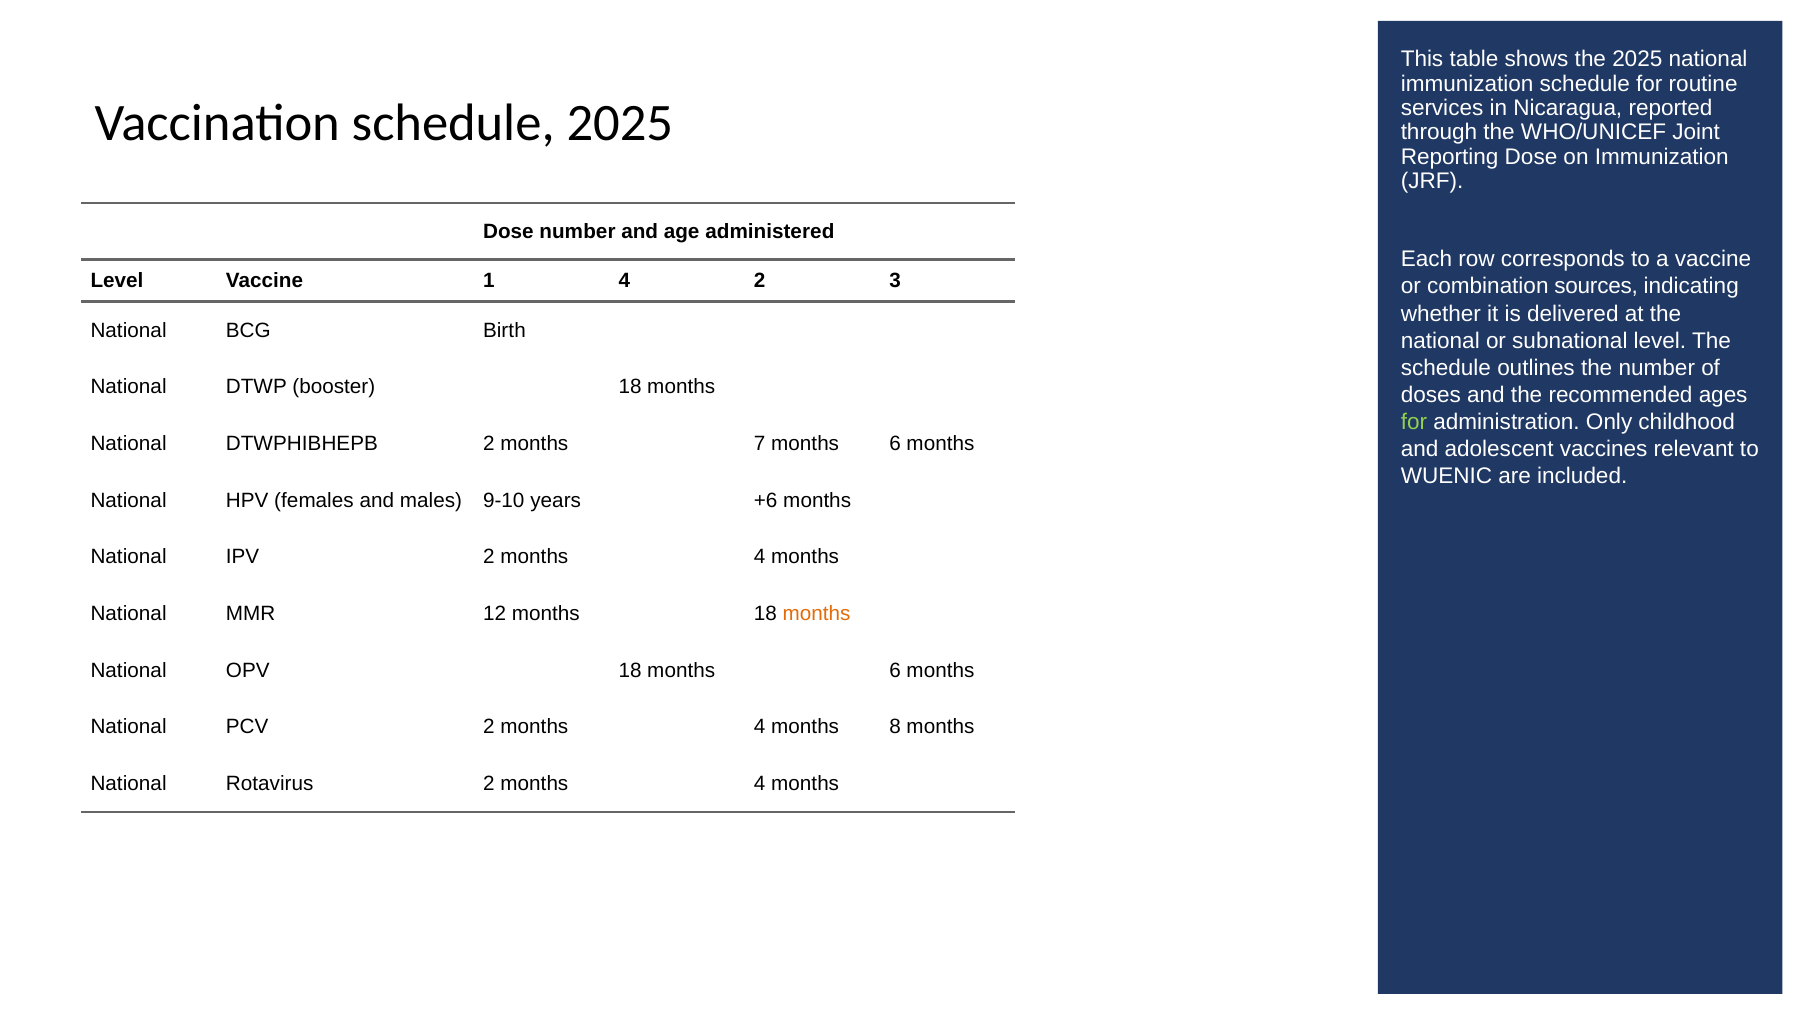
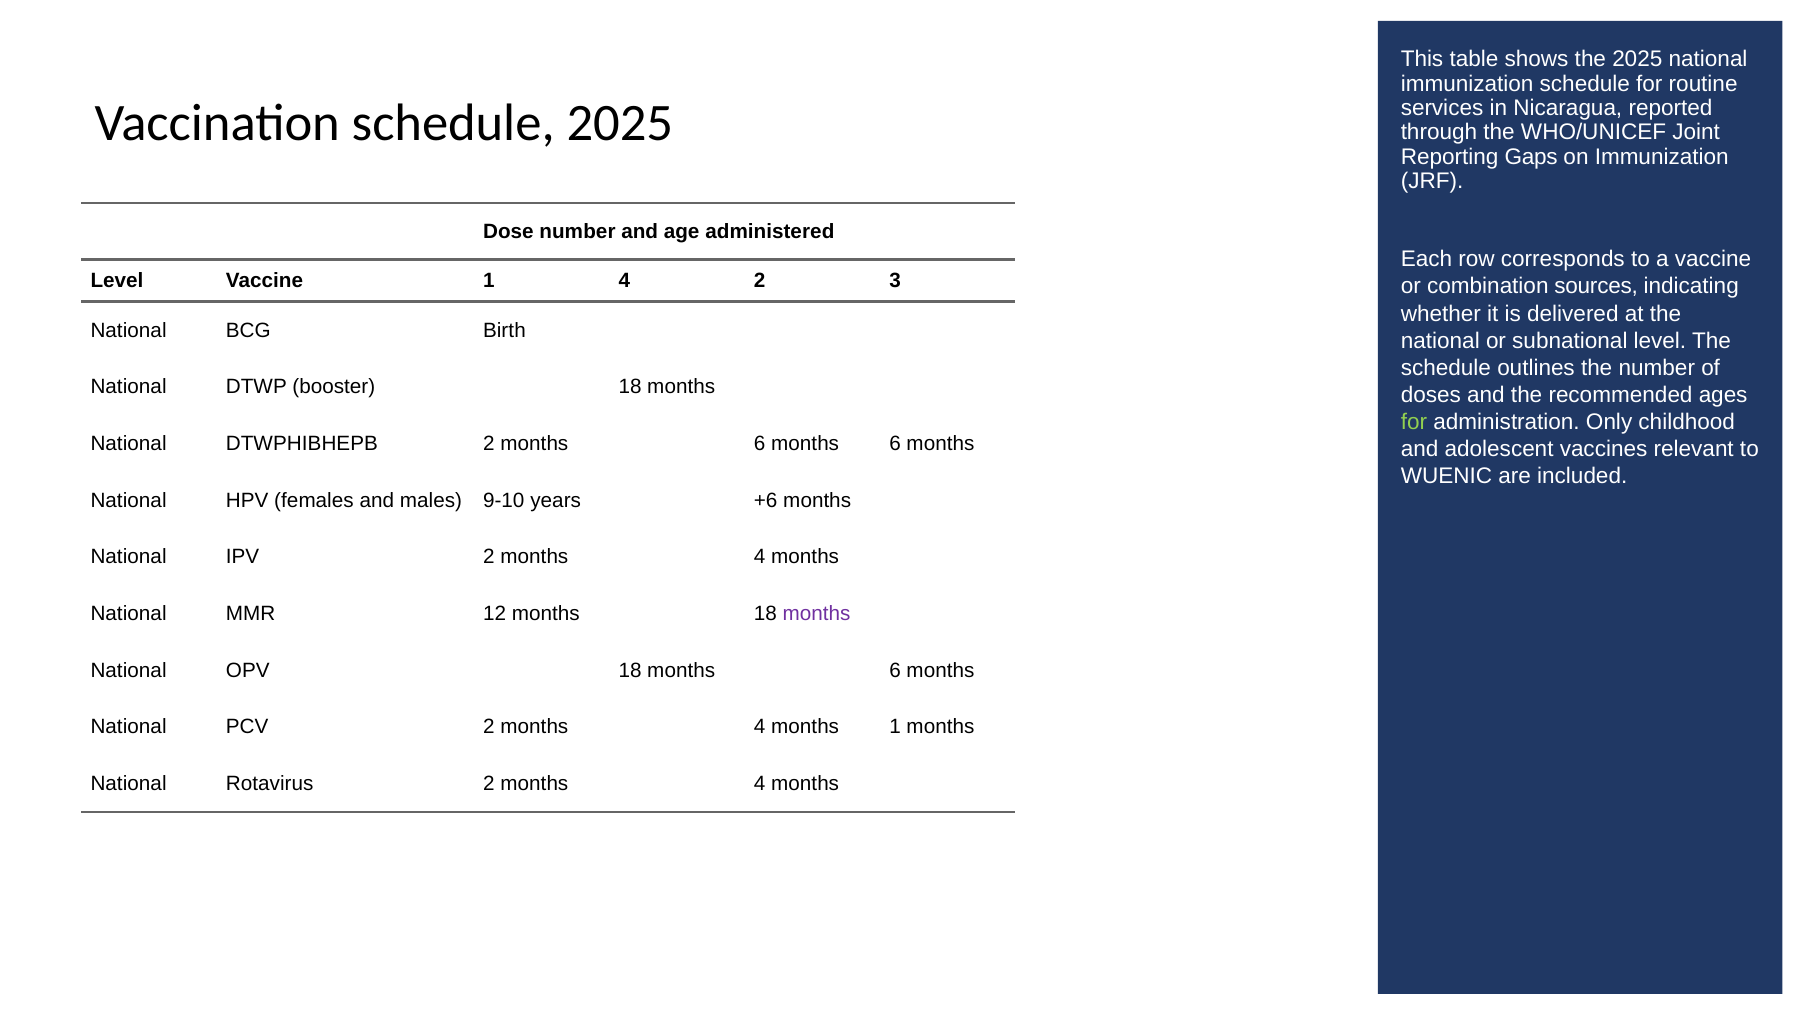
Reporting Dose: Dose -> Gaps (1531, 157)
2 months 7: 7 -> 6 (760, 444)
months colour: orange -> purple (817, 614)
months 8: 8 -> 1 (895, 727)
